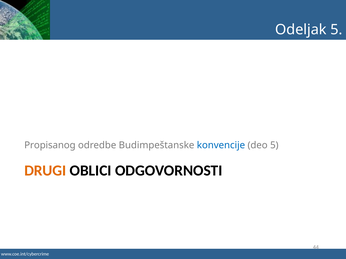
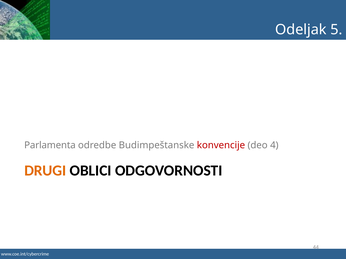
Propisanog: Propisanog -> Parlamenta (50, 146)
konvencije colour: blue -> red (221, 146)
deo 5: 5 -> 4 (274, 146)
